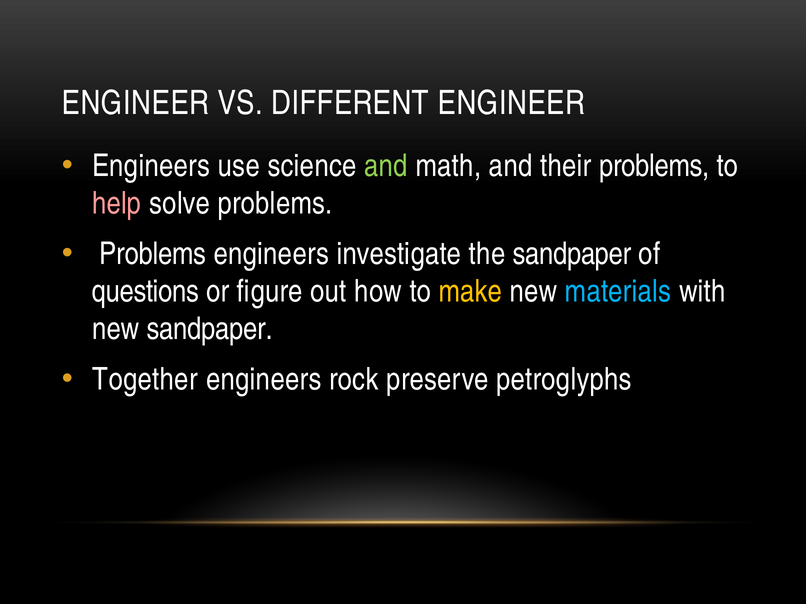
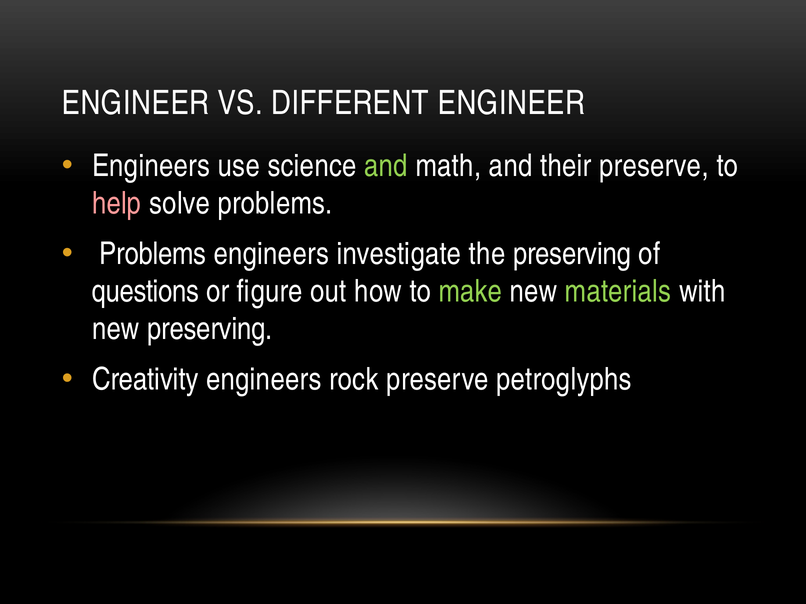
their problems: problems -> preserve (654, 166)
the sandpaper: sandpaper -> preserving (572, 254)
make colour: yellow -> light green (470, 292)
materials colour: light blue -> light green (618, 292)
new sandpaper: sandpaper -> preserving (210, 329)
Together: Together -> Creativity (145, 380)
